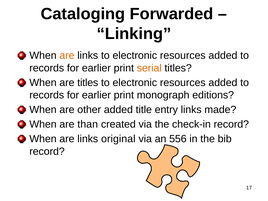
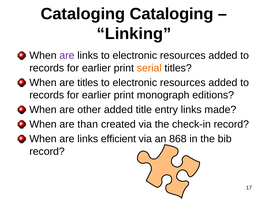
Cataloging Forwarded: Forwarded -> Cataloging (172, 14)
are colour: orange -> purple (67, 55)
original: original -> efficient (118, 139)
556: 556 -> 868 (178, 139)
